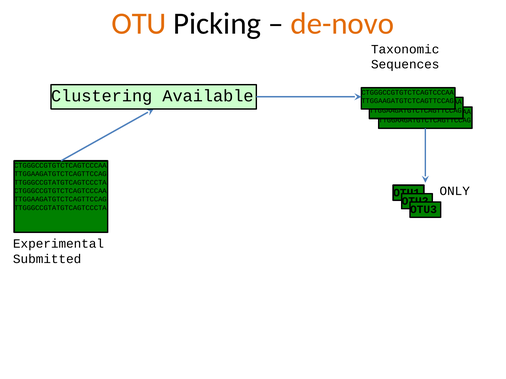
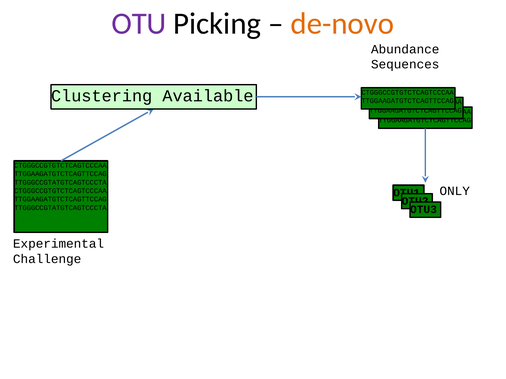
OTU colour: orange -> purple (139, 24)
Taxonomic: Taxonomic -> Abundance (405, 49)
Submitted: Submitted -> Challenge (47, 259)
